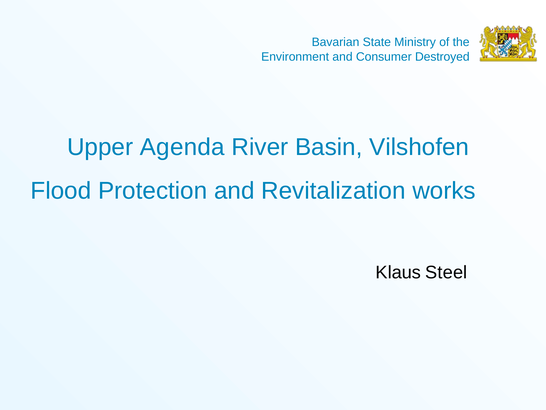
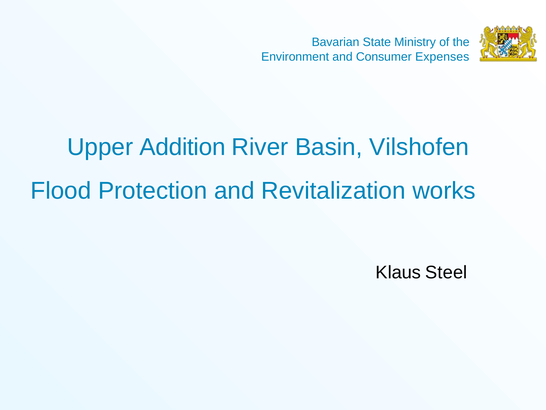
Destroyed: Destroyed -> Expenses (442, 57)
Agenda: Agenda -> Addition (183, 147)
